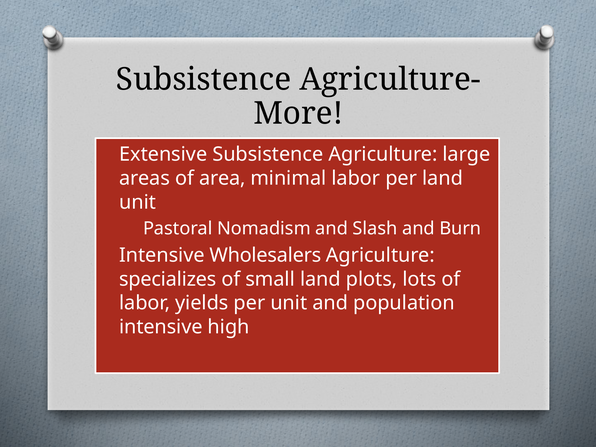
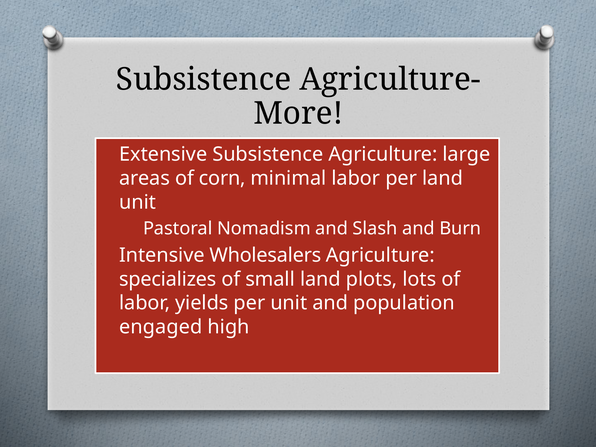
area: area -> corn (222, 178)
intensive: intensive -> engaged (161, 327)
